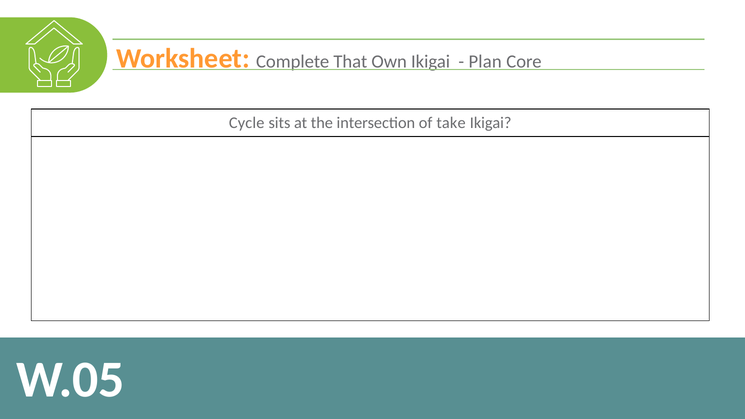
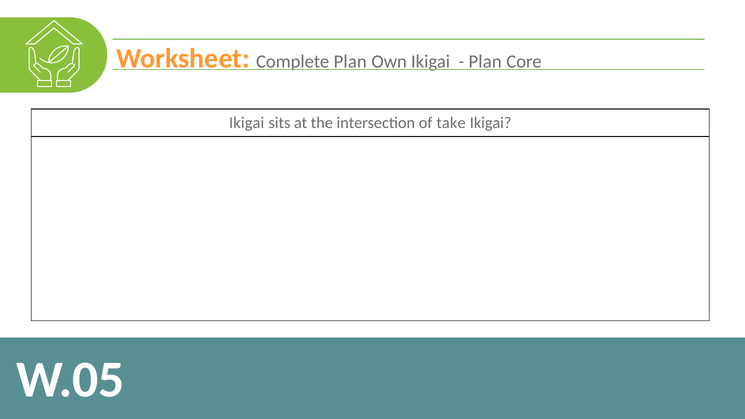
Complete That: That -> Plan (350, 62)
Cycle: Cycle -> Ikigai (247, 123)
